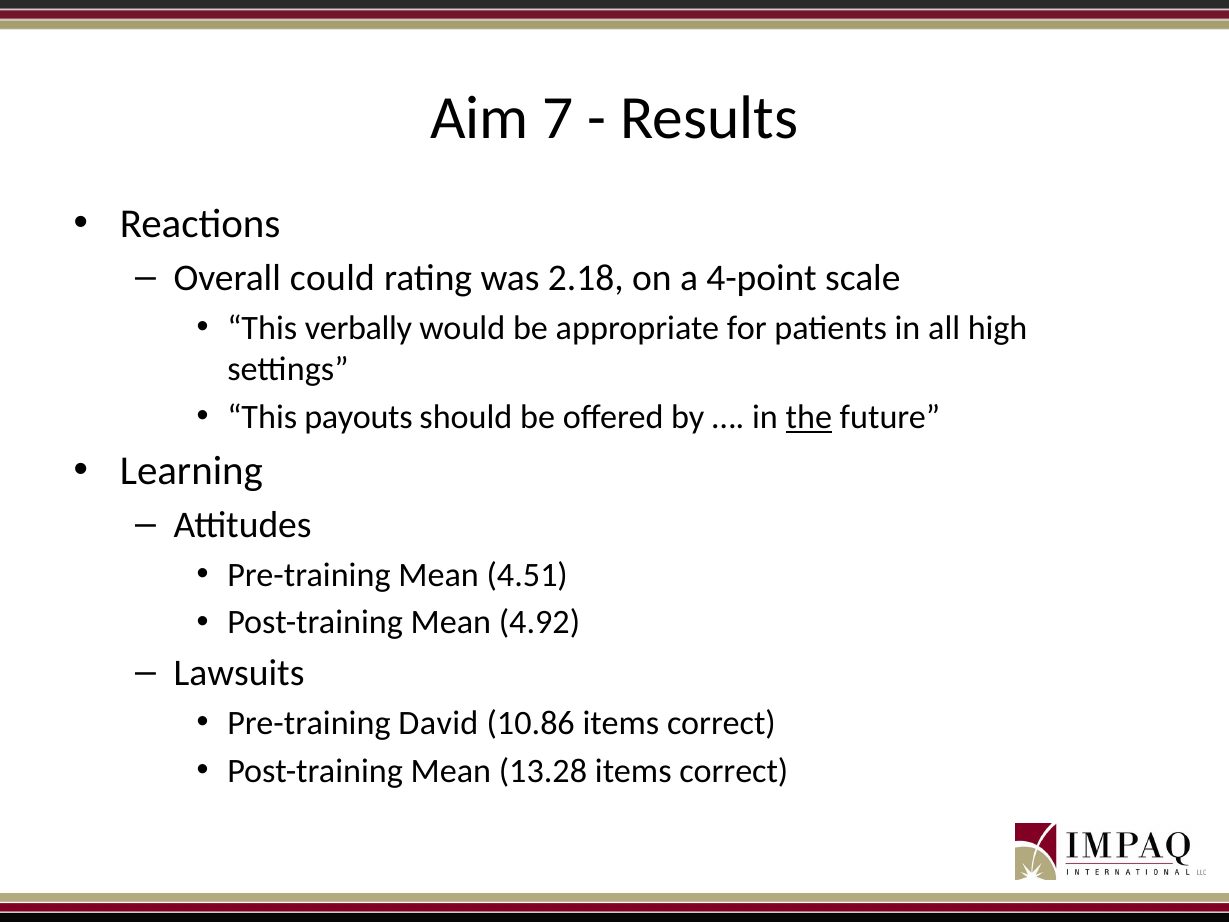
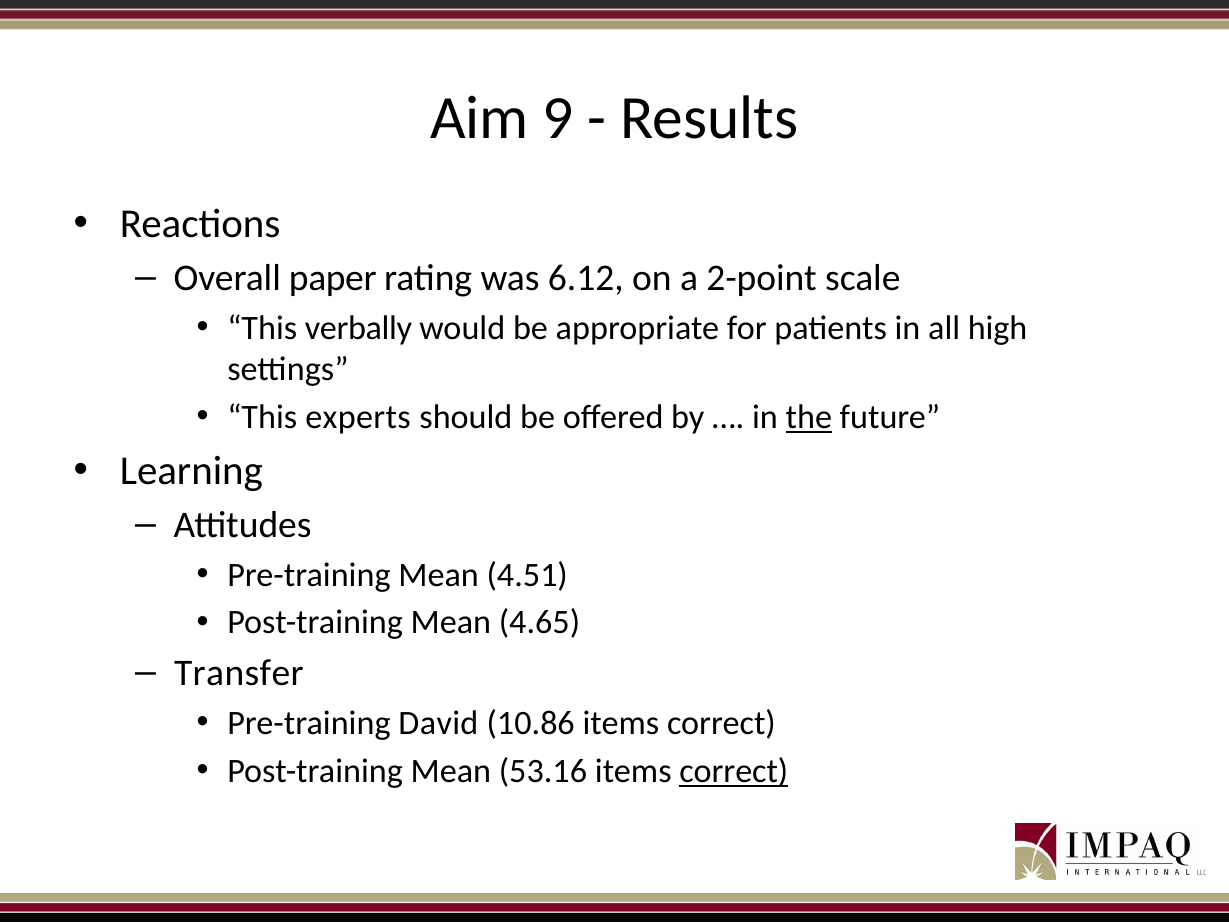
7: 7 -> 9 (558, 118)
could: could -> paper (333, 278)
2.18: 2.18 -> 6.12 (586, 278)
4-point: 4-point -> 2-point (762, 278)
payouts: payouts -> experts (358, 417)
4.92: 4.92 -> 4.65 (539, 623)
Lawsuits: Lawsuits -> Transfer (239, 673)
13.28: 13.28 -> 53.16 (543, 771)
correct underline: none -> present (734, 771)
